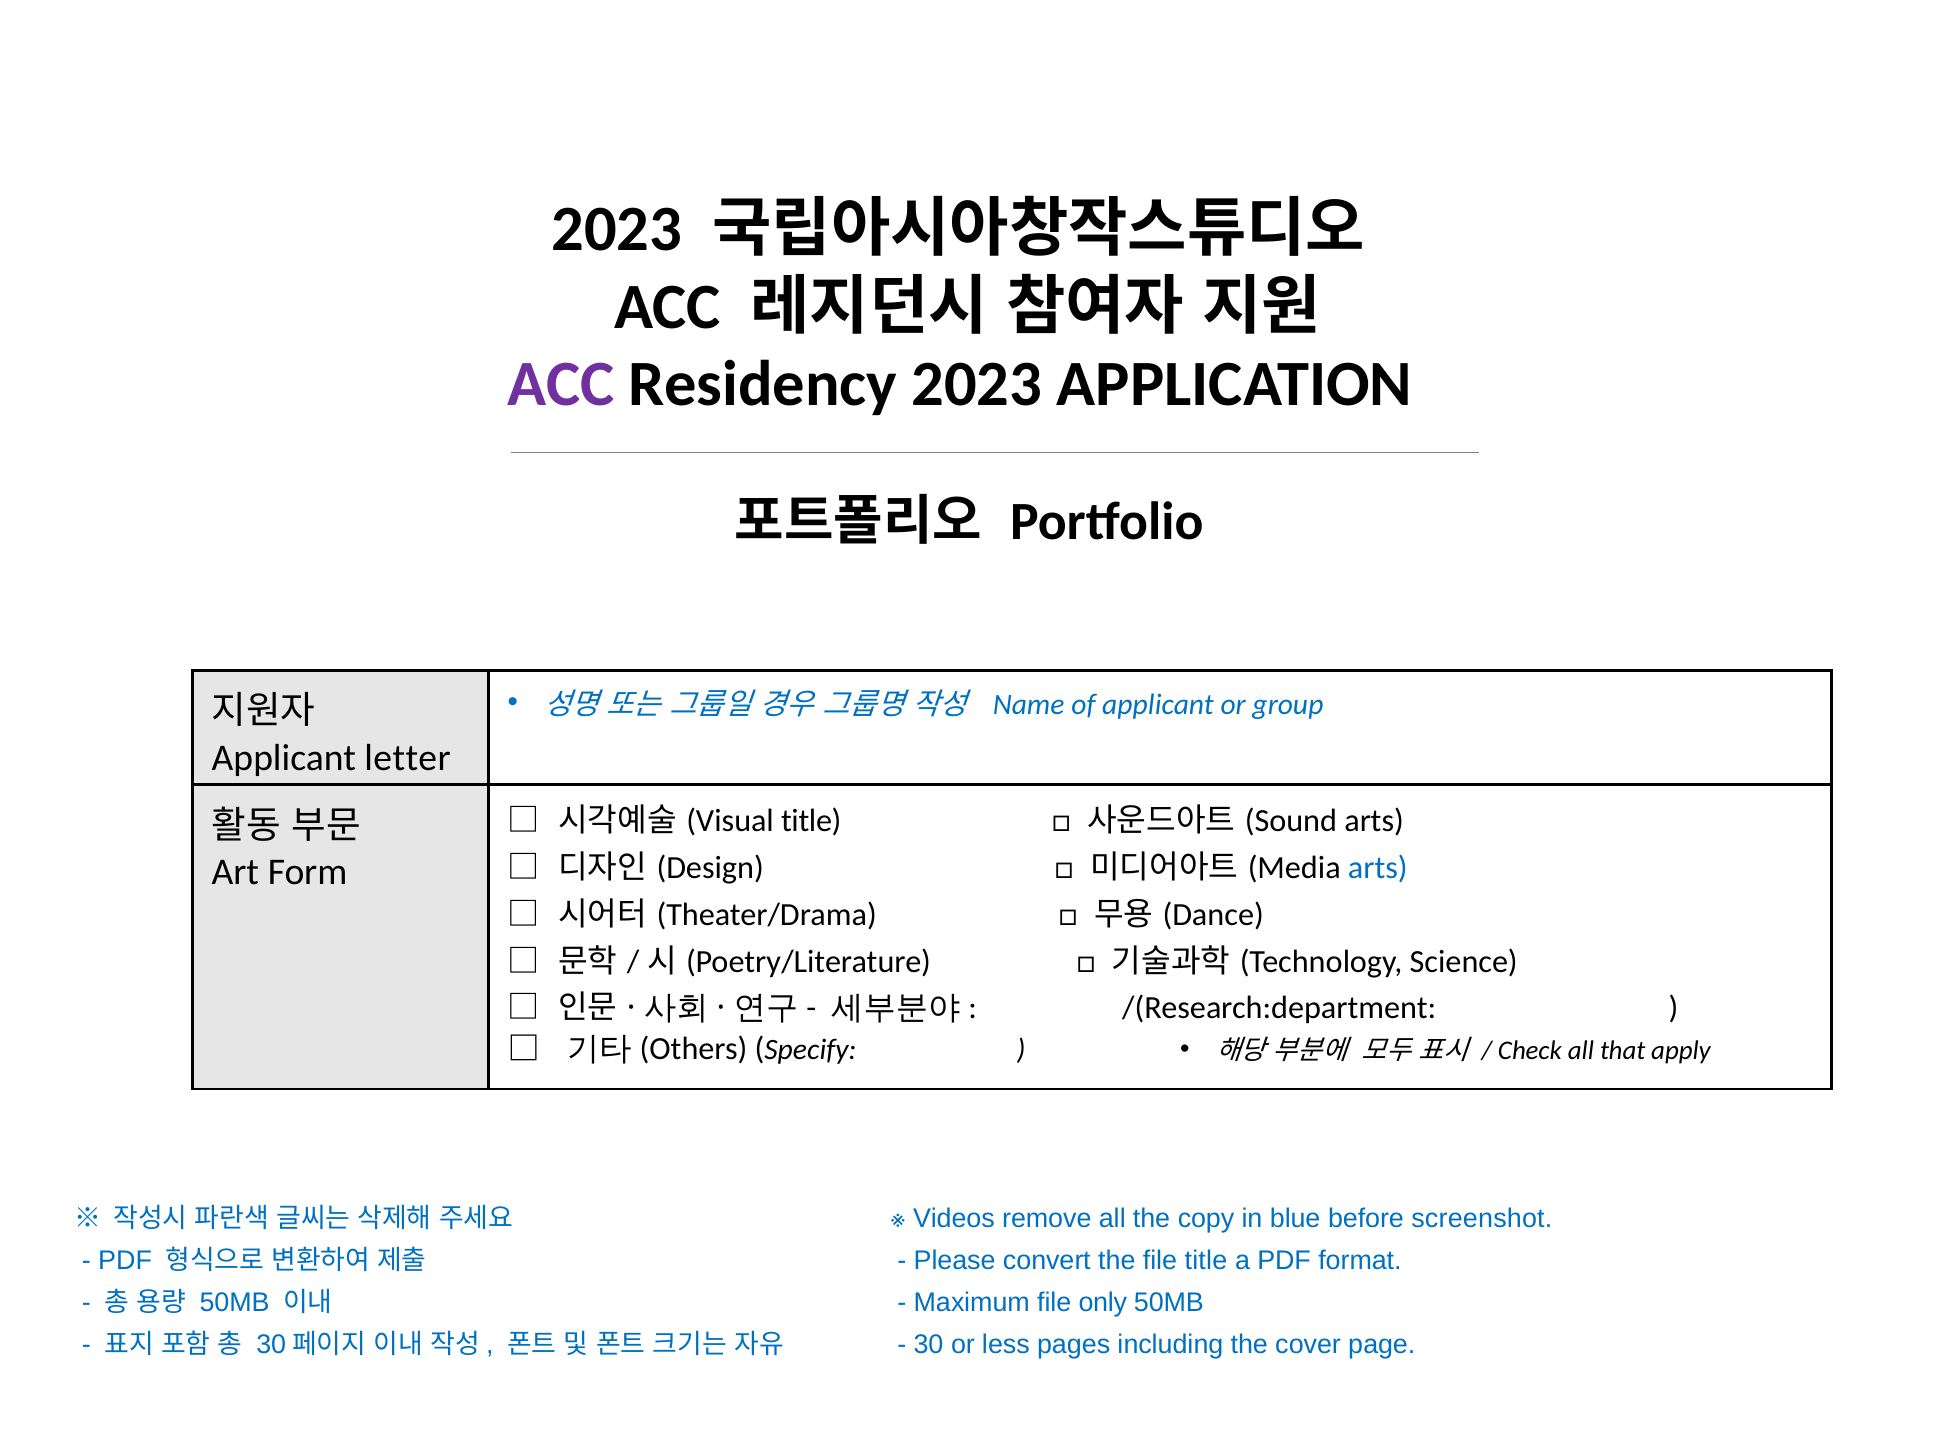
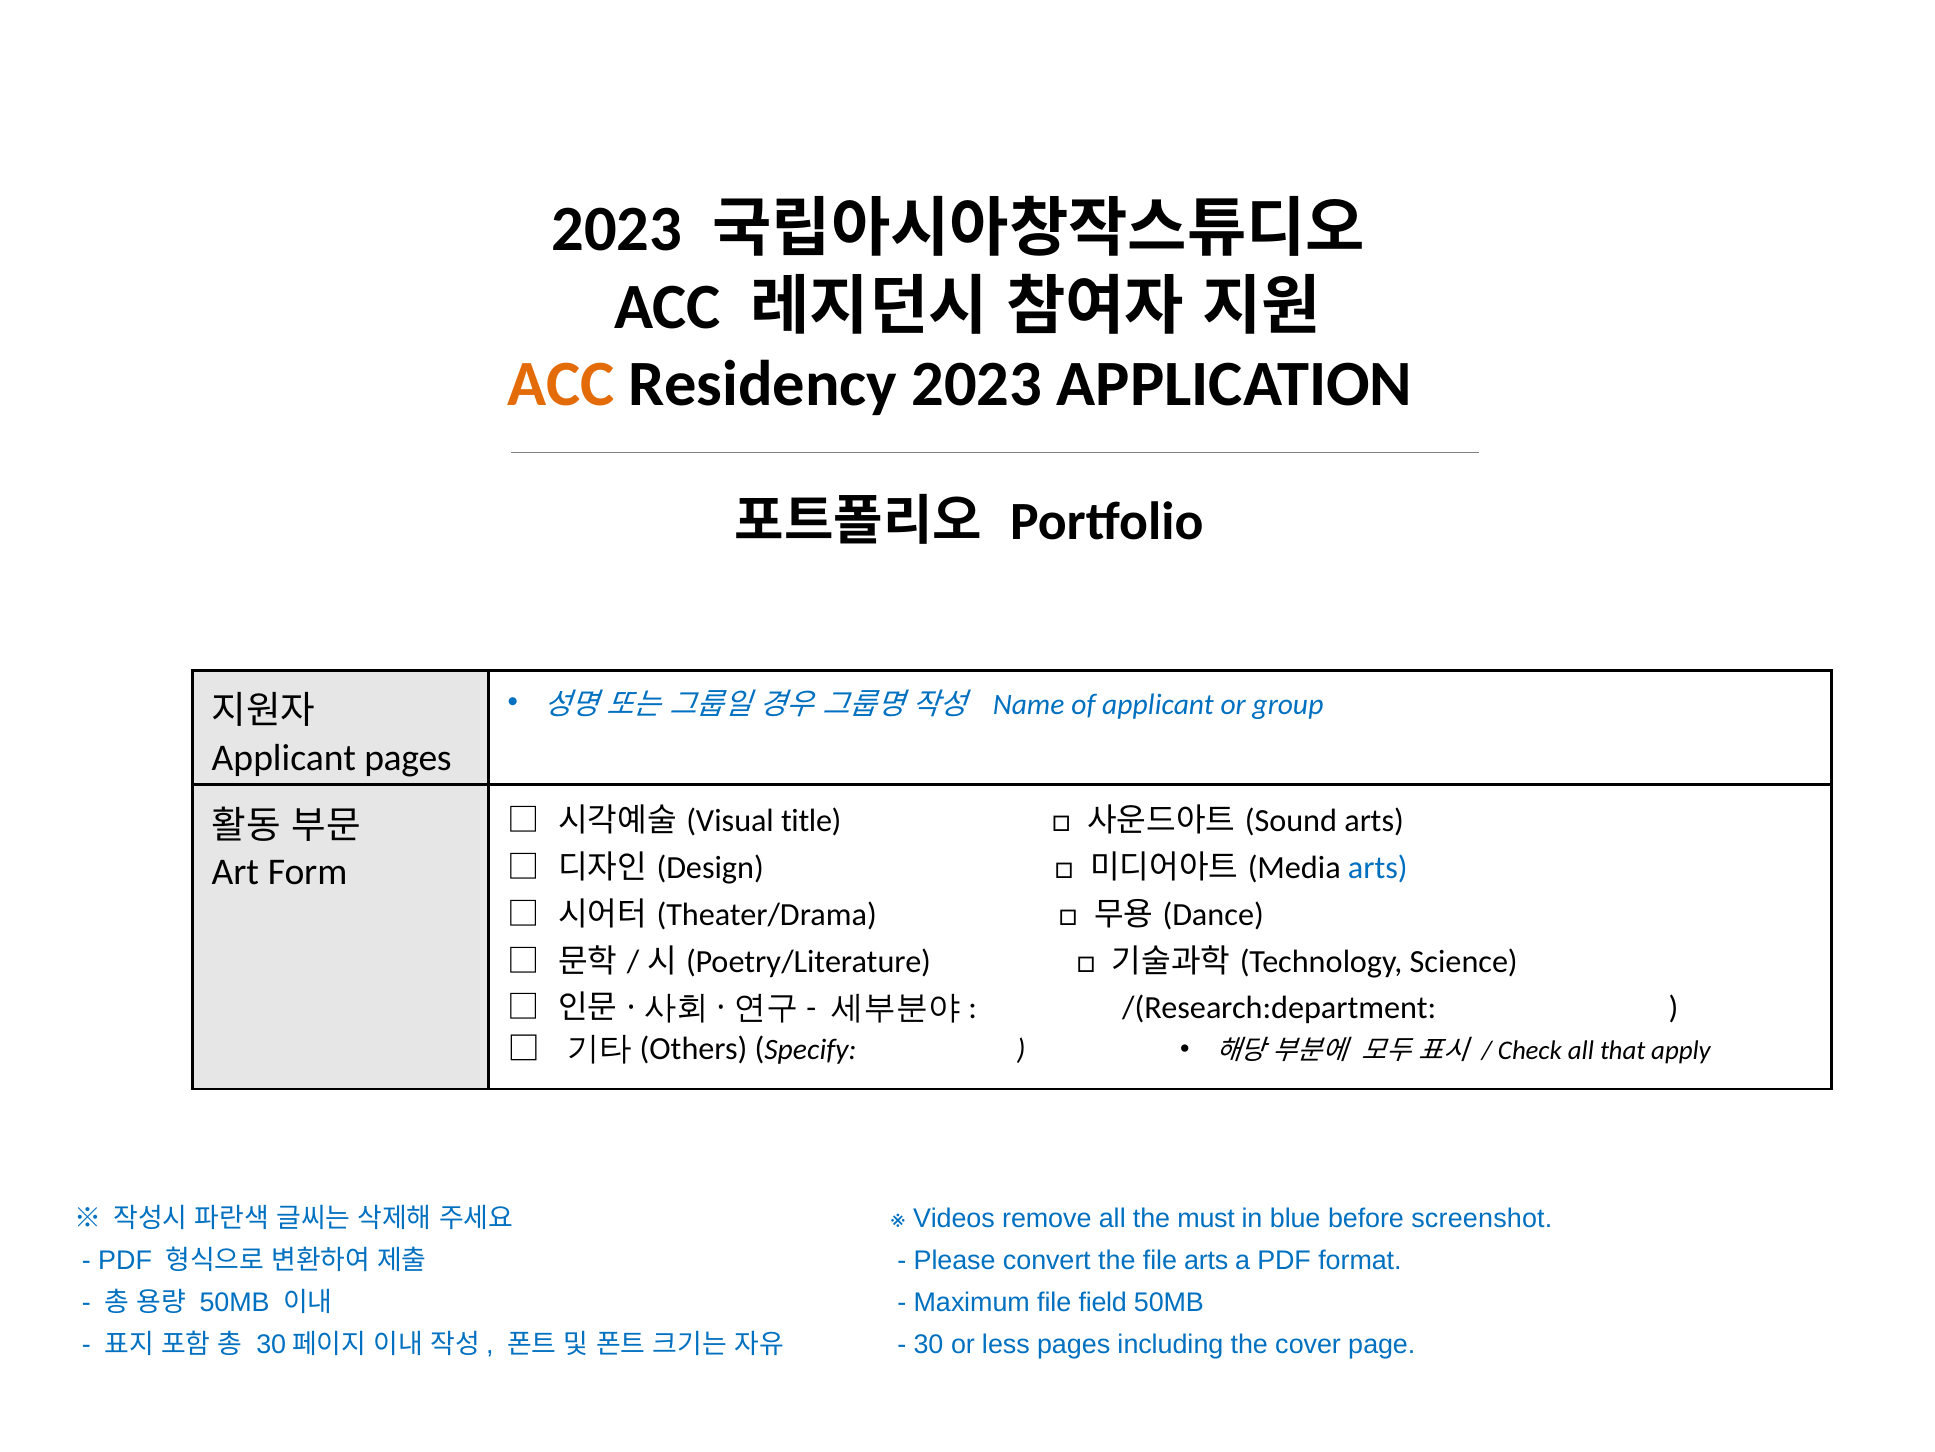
ACC colour: purple -> orange (561, 384)
Applicant letter: letter -> pages (408, 758)
copy: copy -> must (1206, 1218)
file title: title -> arts (1206, 1260)
only: only -> field (1103, 1302)
